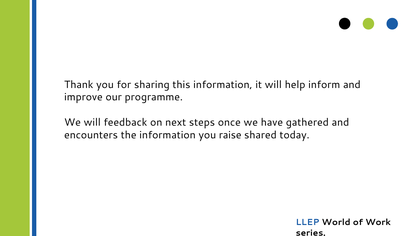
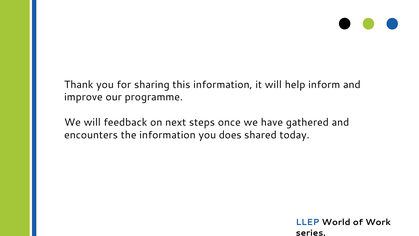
raise: raise -> does (230, 135)
